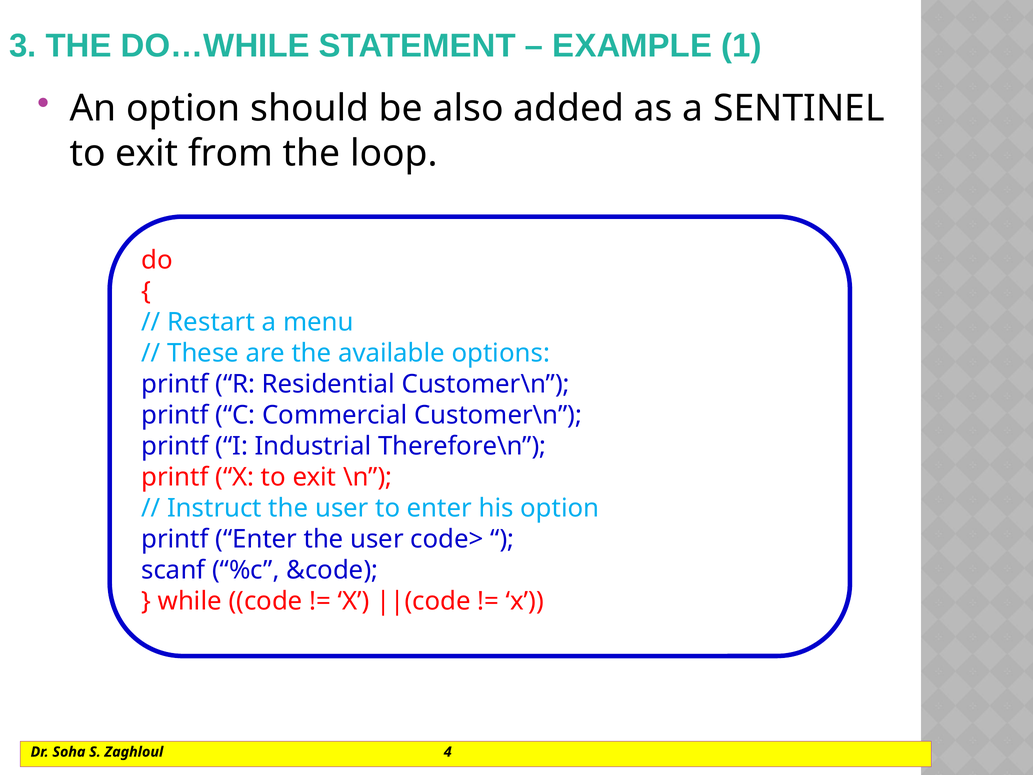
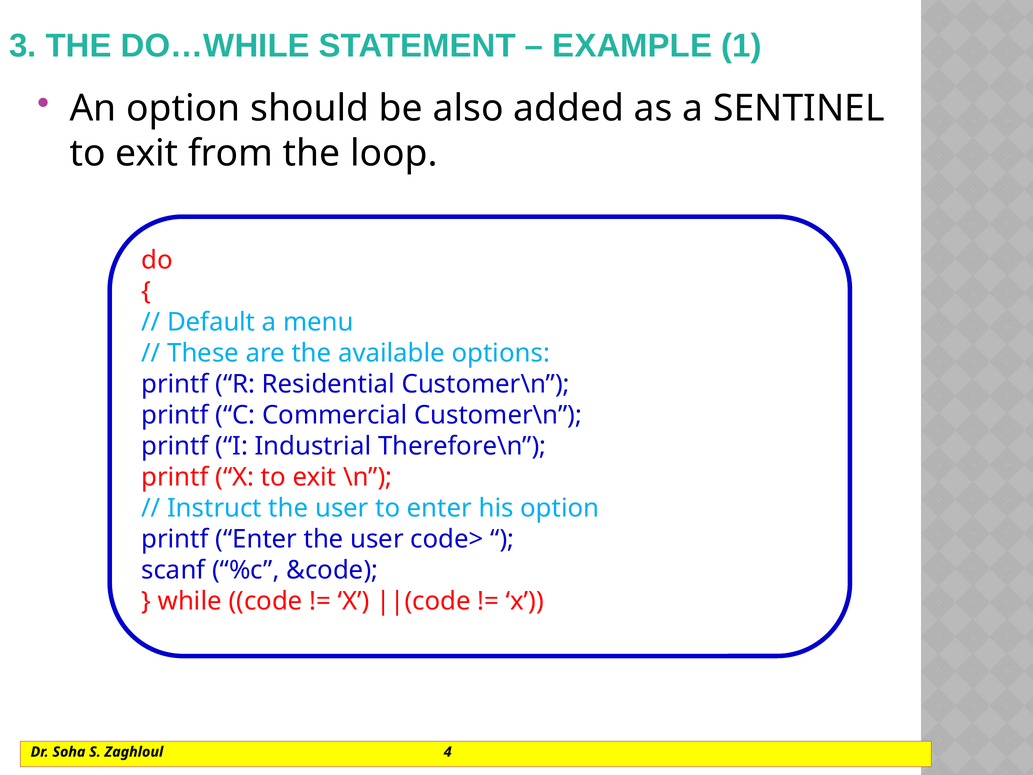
Restart: Restart -> Default (211, 322)
